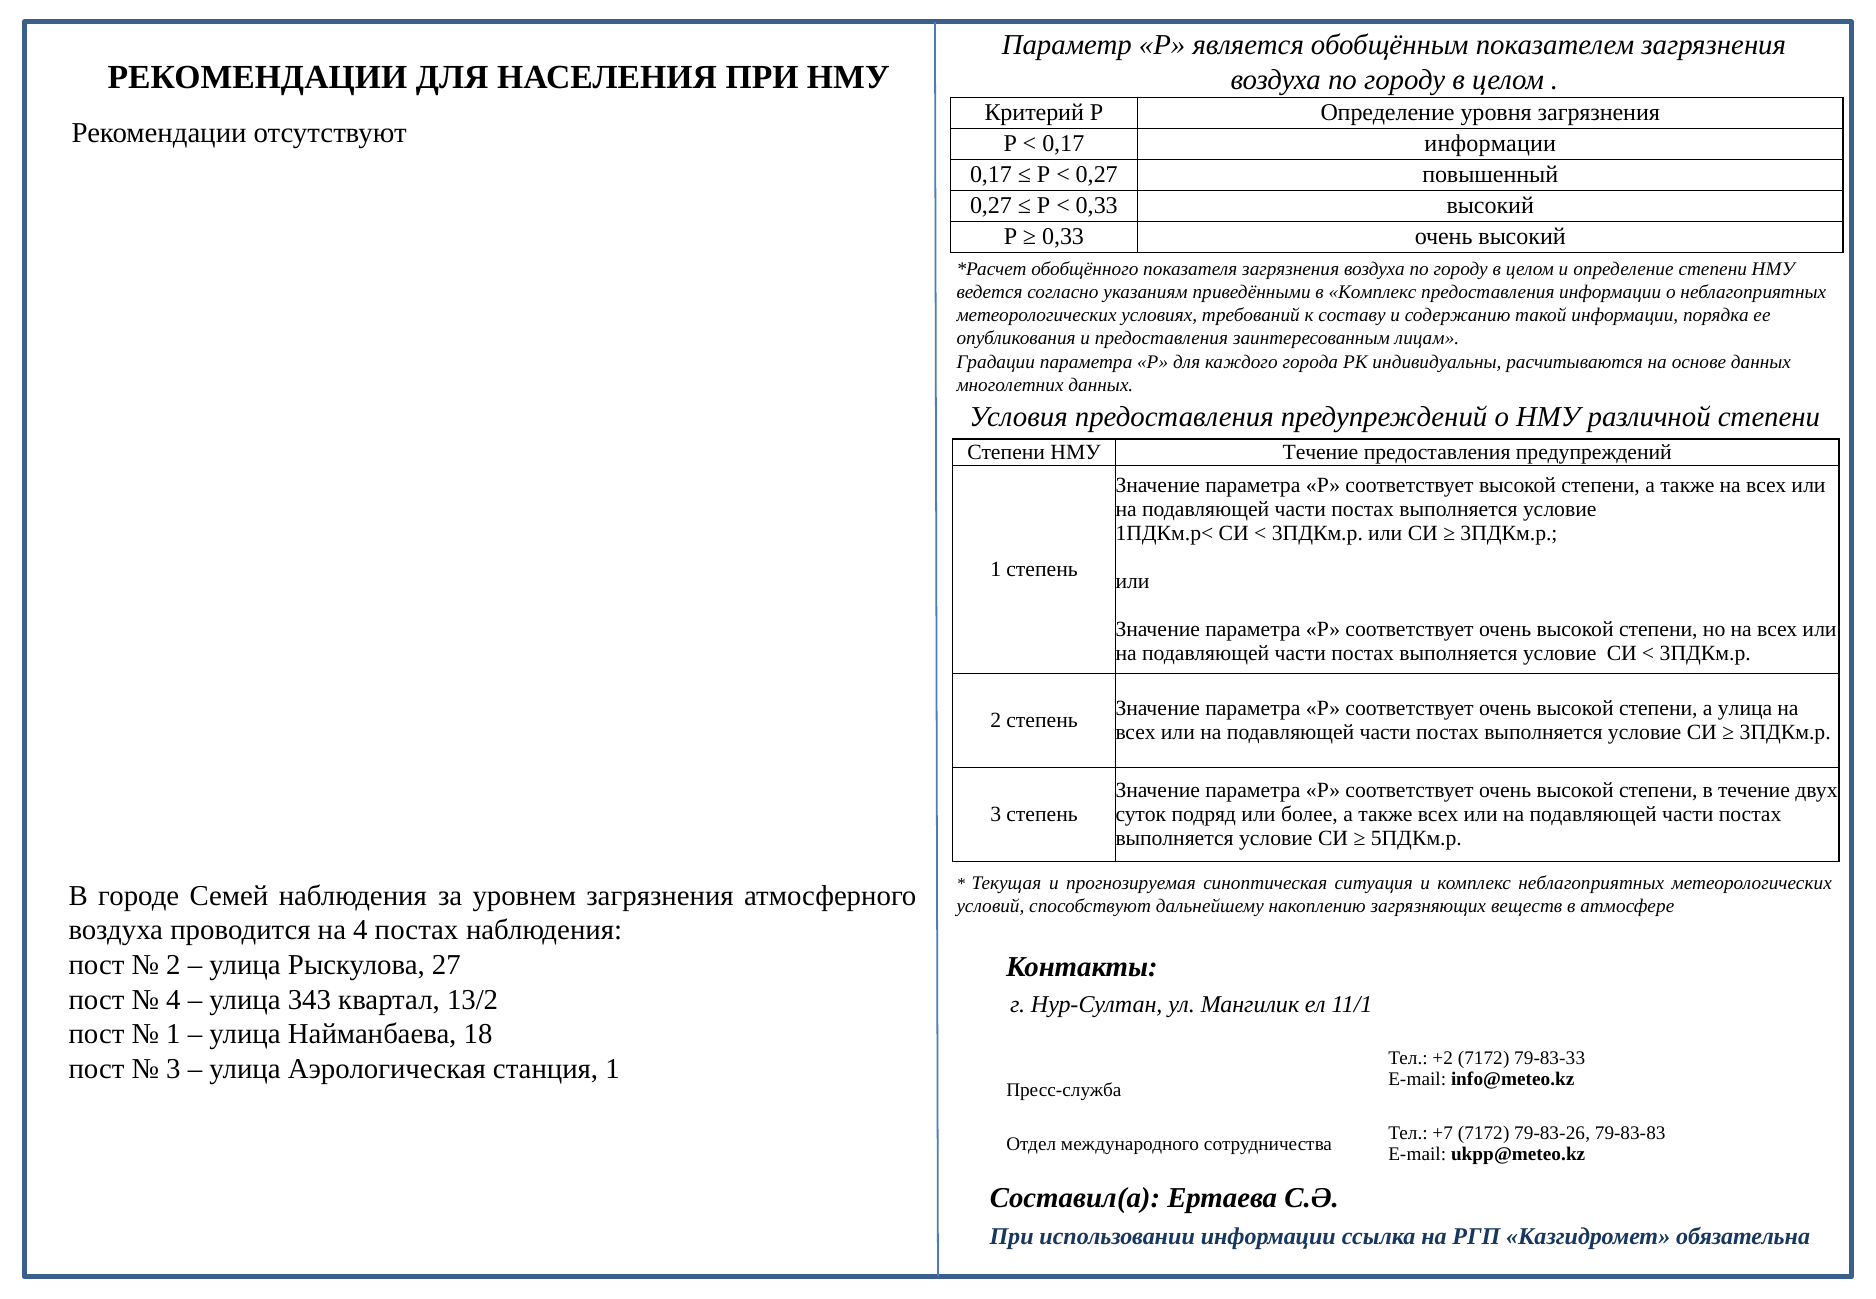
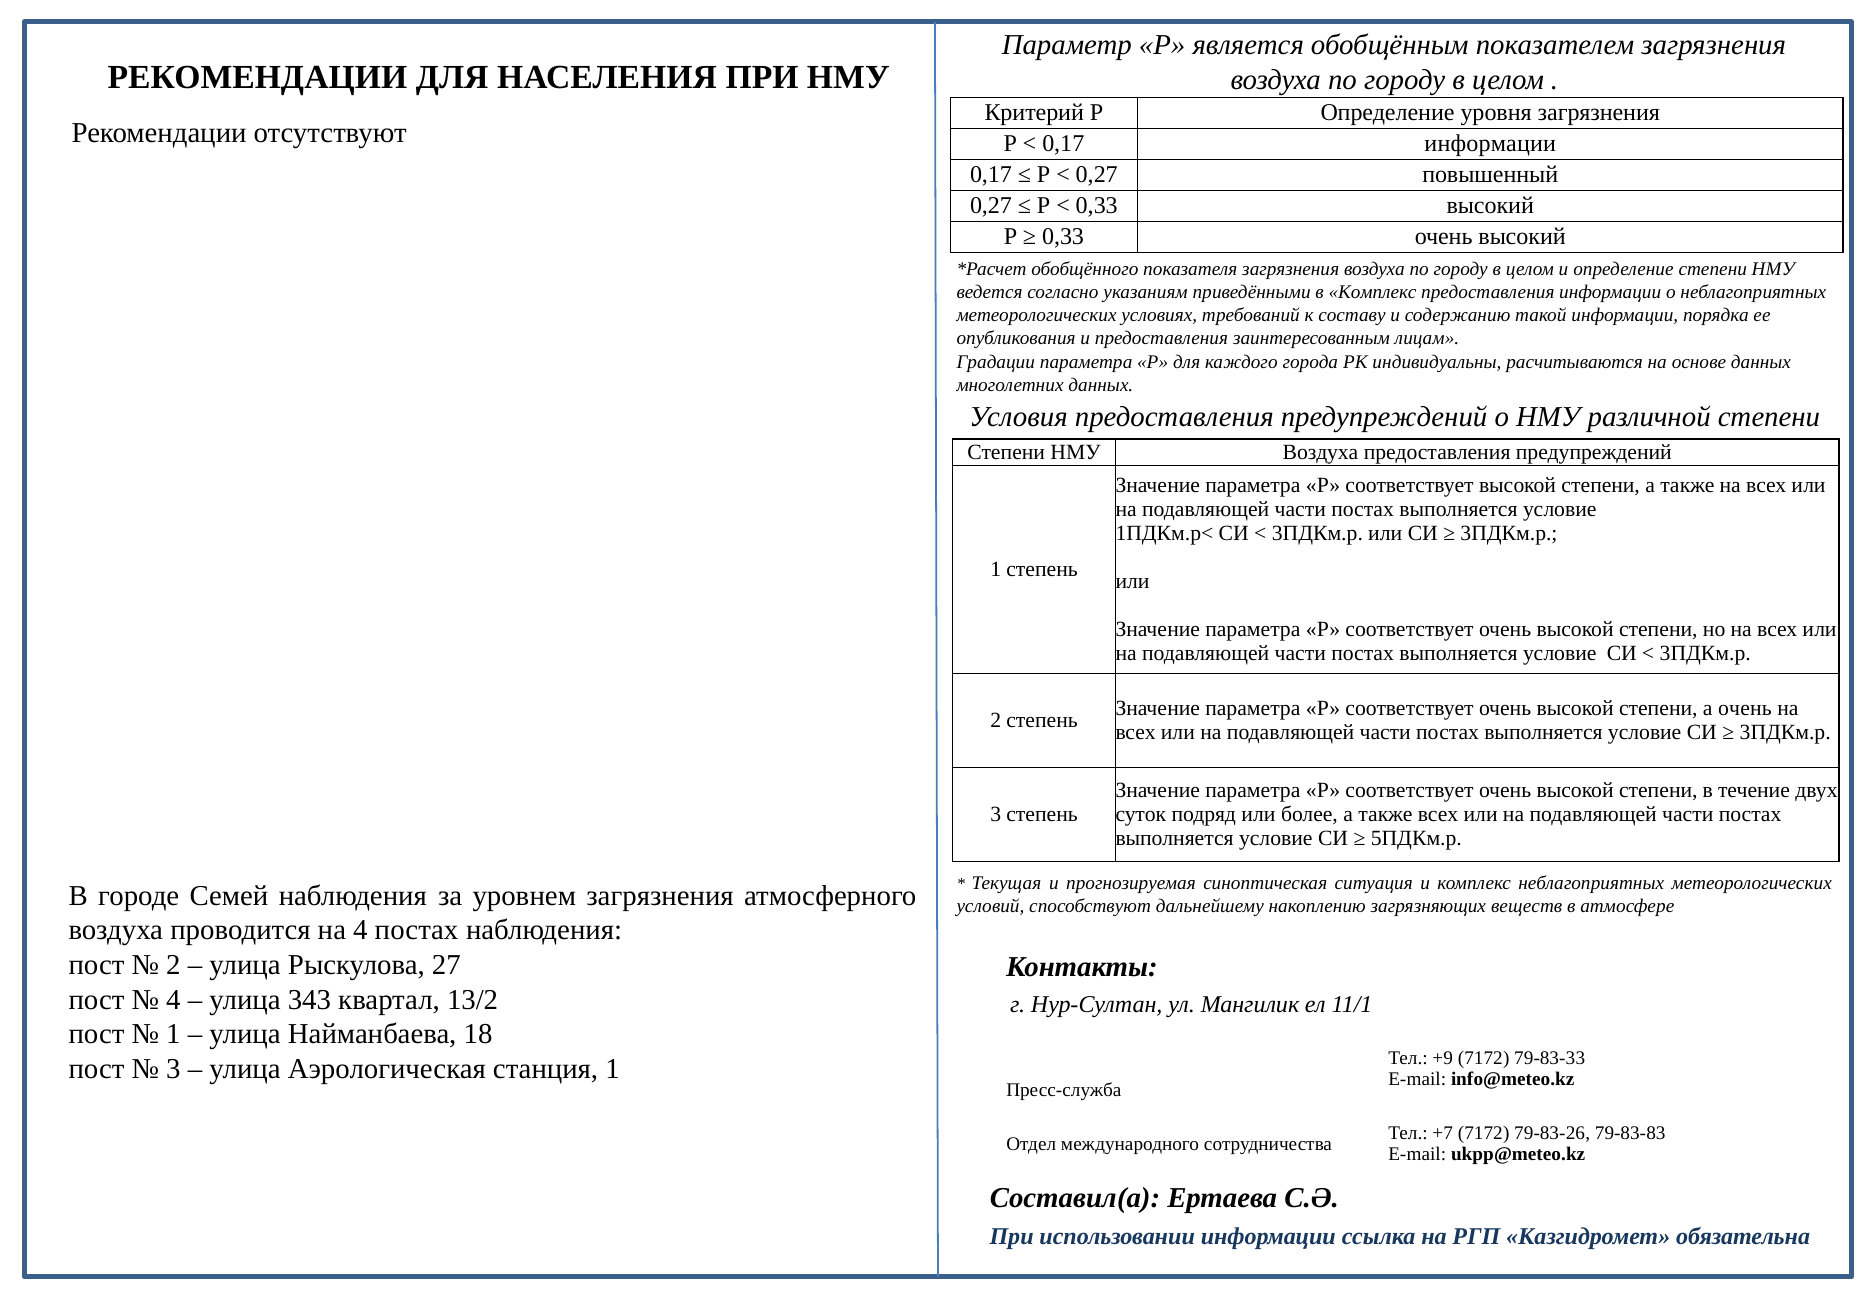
НМУ Течение: Течение -> Воздуха (1321, 452)
а улица: улица -> очень (1745, 709)
+2: +2 -> +9 (1443, 1058)
